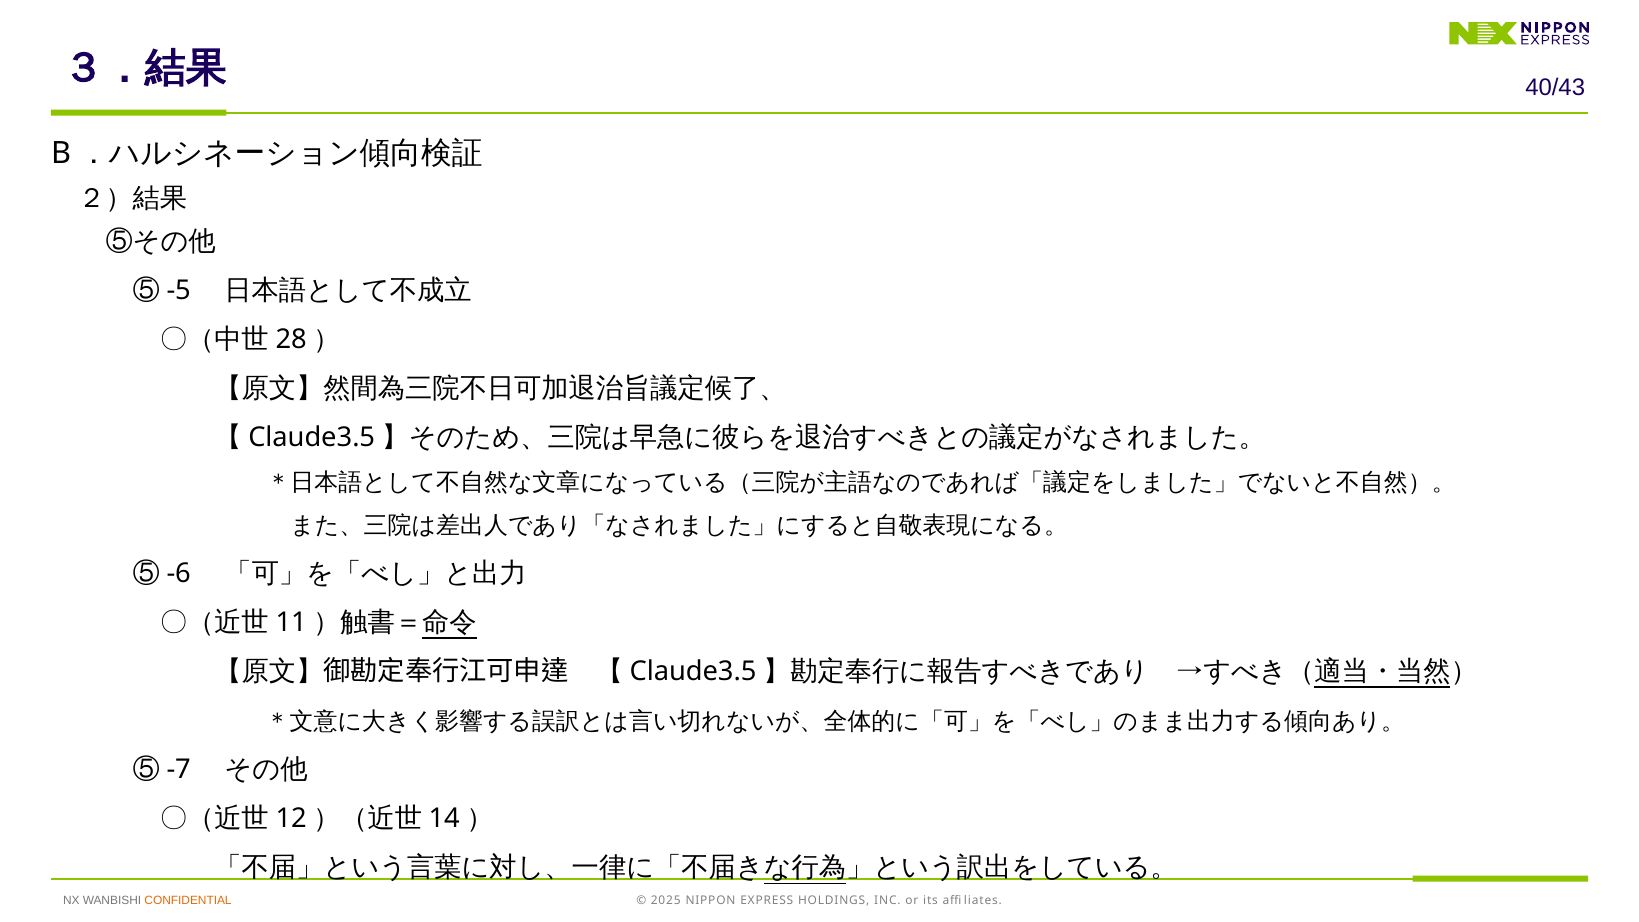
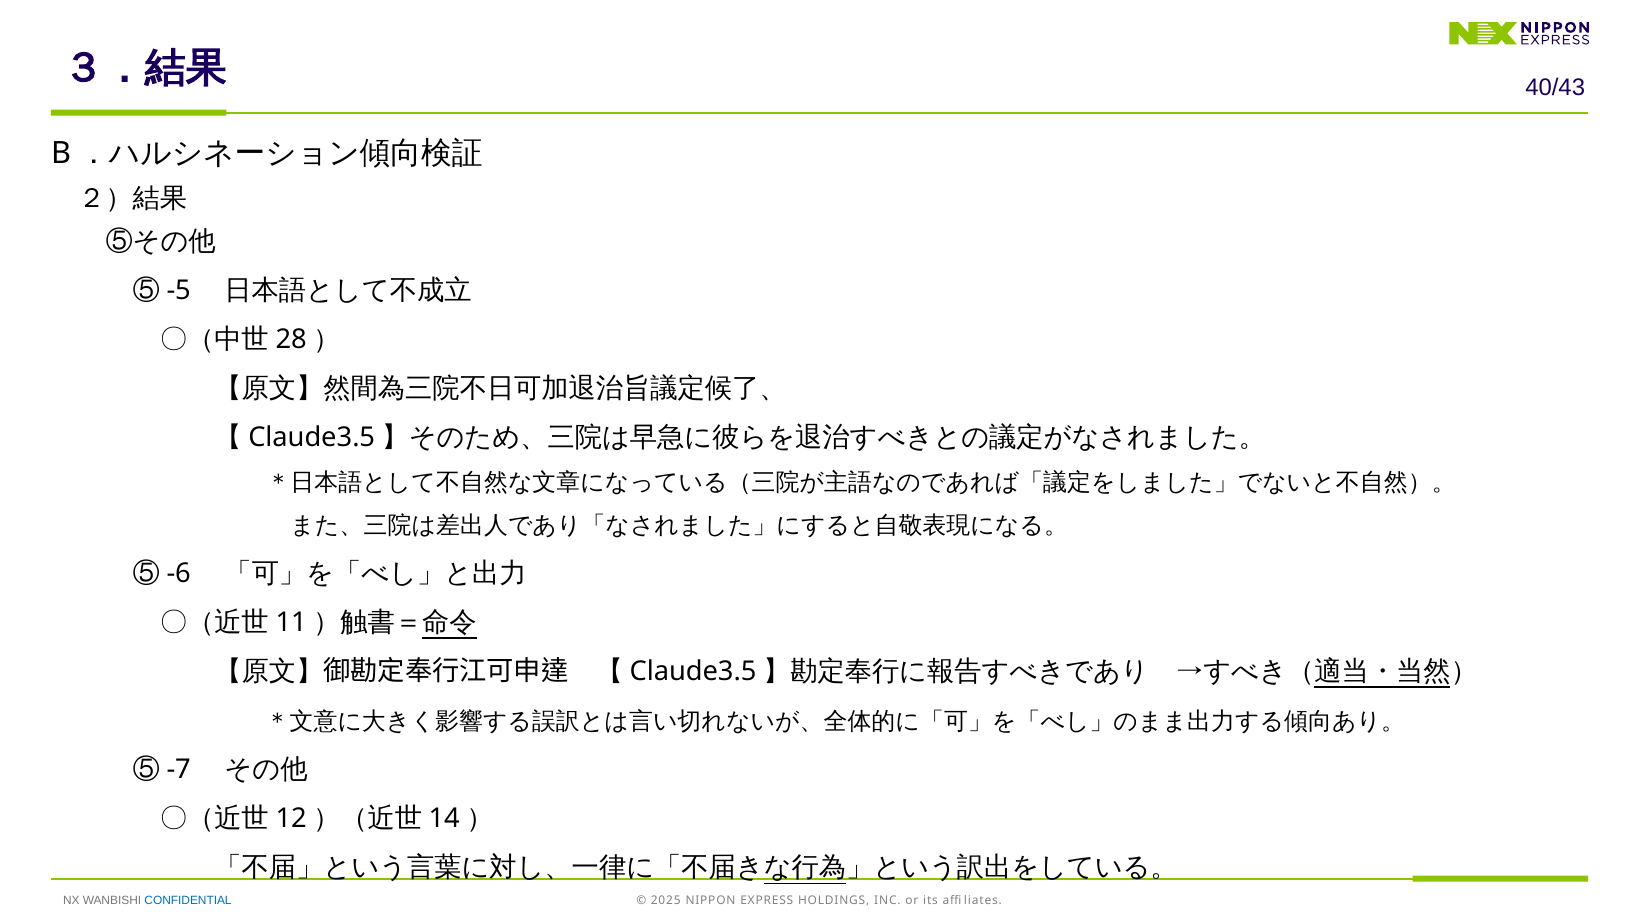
CONFIDENTIAL colour: orange -> blue (188, 901)
